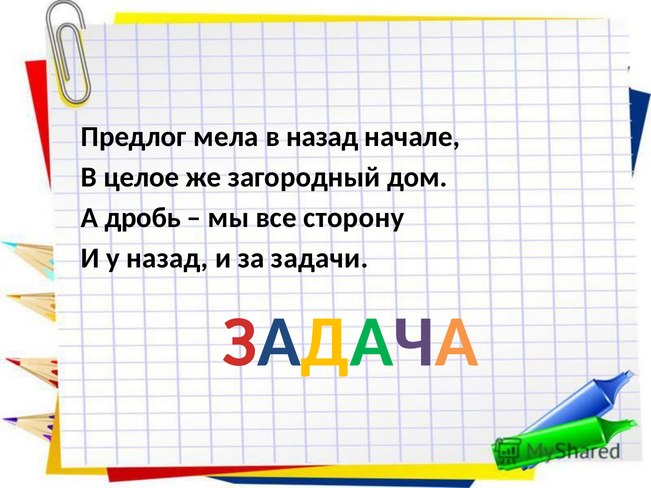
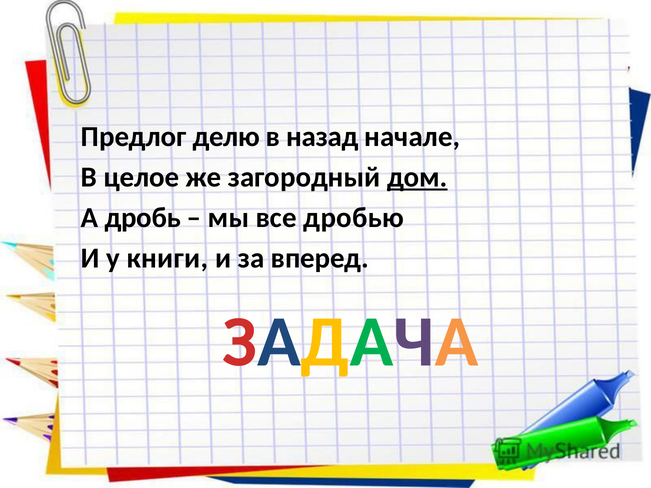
мела: мела -> делю (226, 137)
дом underline: none -> present (417, 177)
сторону: сторону -> дробью (354, 218)
у назад: назад -> книги (167, 258)
задачи: задачи -> вперед (320, 258)
